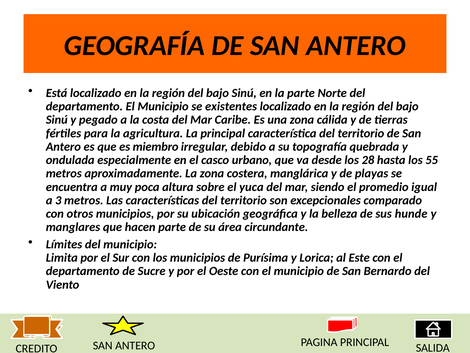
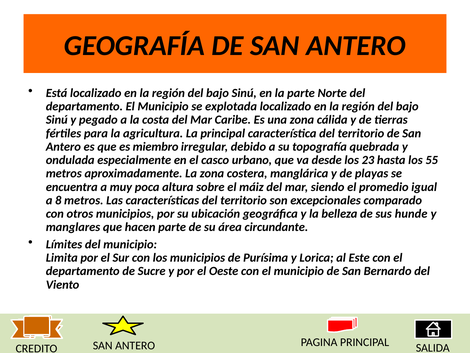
existentes: existentes -> explotada (231, 106)
28: 28 -> 23 (368, 160)
yuca: yuca -> máiz (251, 187)
3: 3 -> 8 (58, 200)
